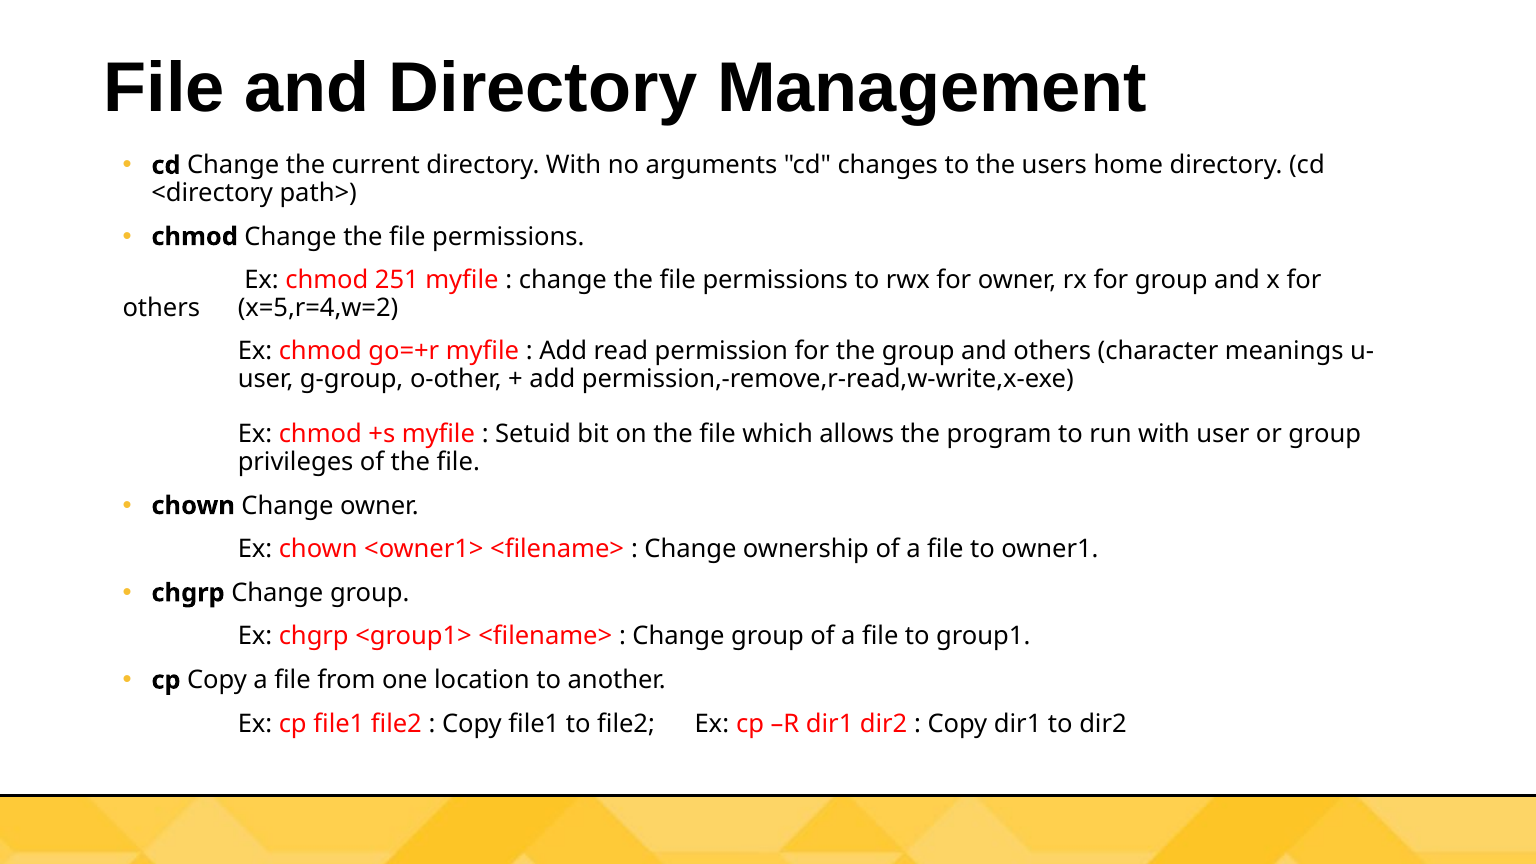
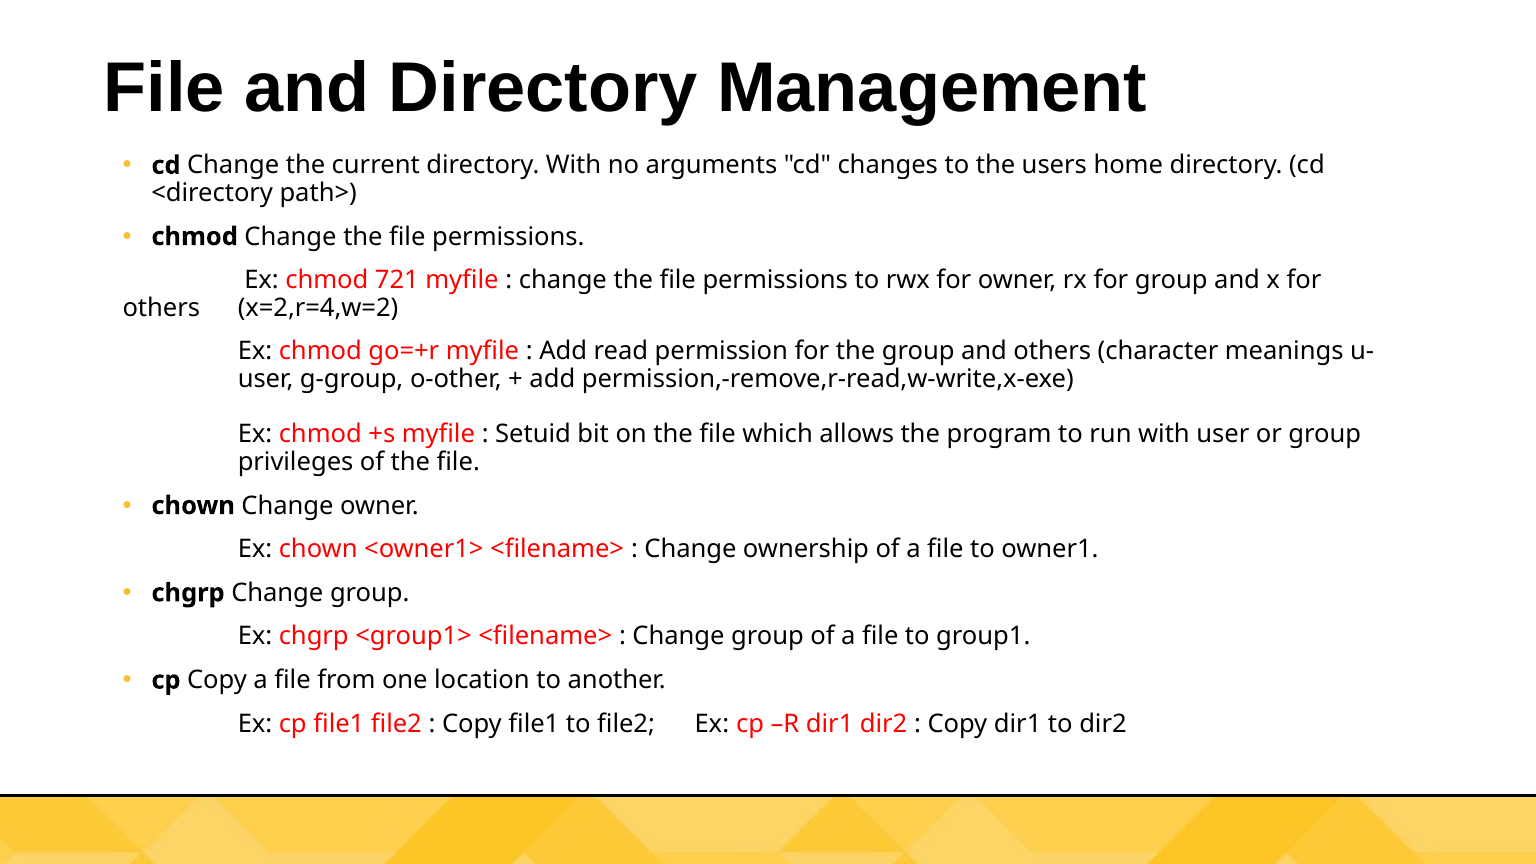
251: 251 -> 721 (397, 280)
x=5,r=4,w=2: x=5,r=4,w=2 -> x=2,r=4,w=2 (318, 308)
